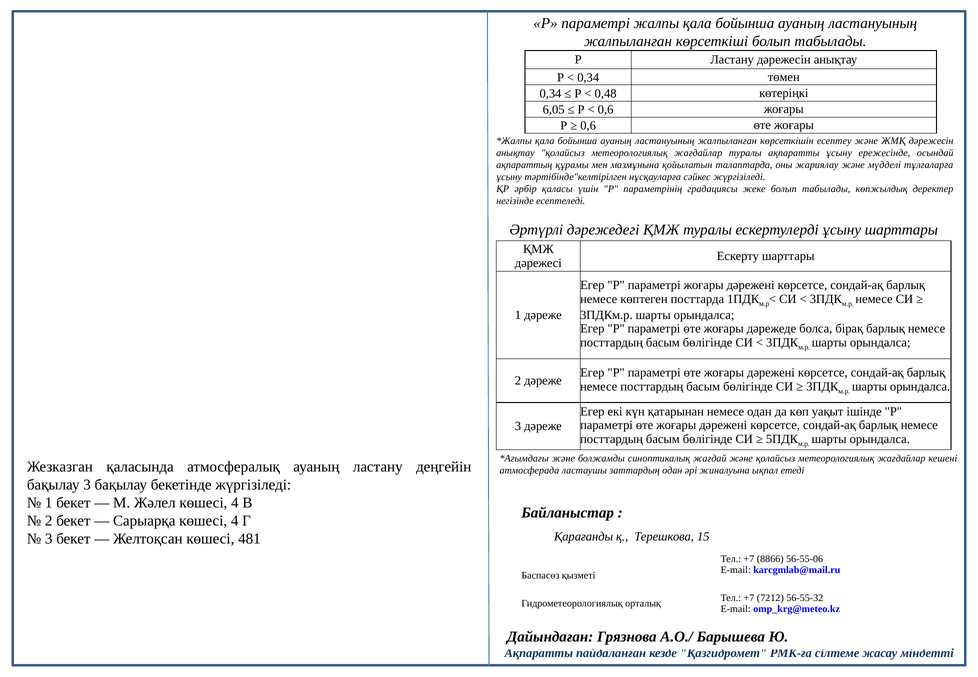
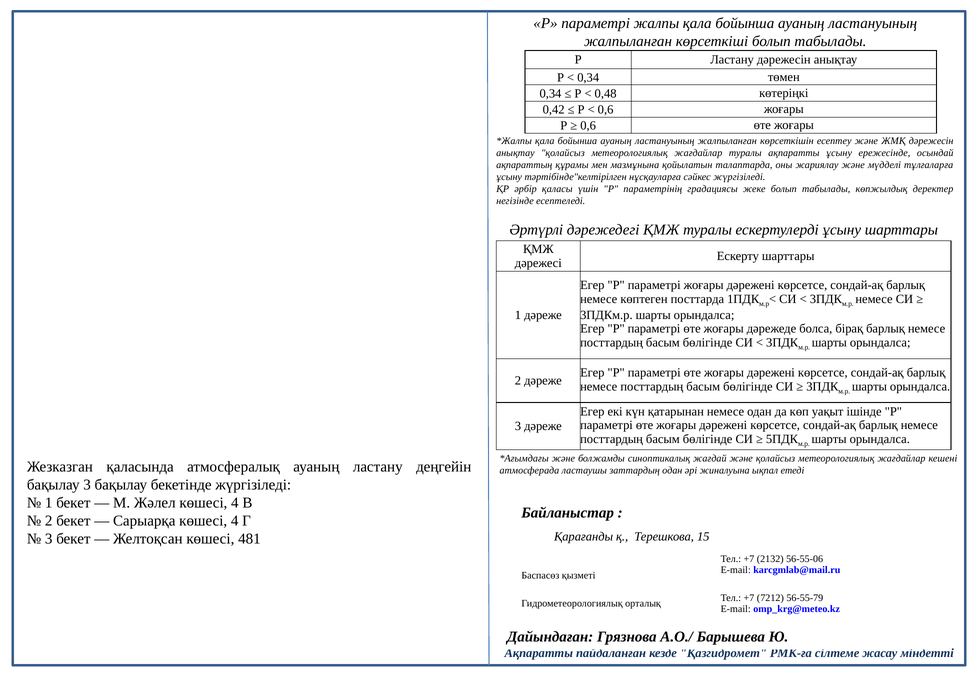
6,05: 6,05 -> 0,42 (554, 110)
8866: 8866 -> 2132 (770, 559)
56-55-32: 56-55-32 -> 56-55-79 (805, 598)
